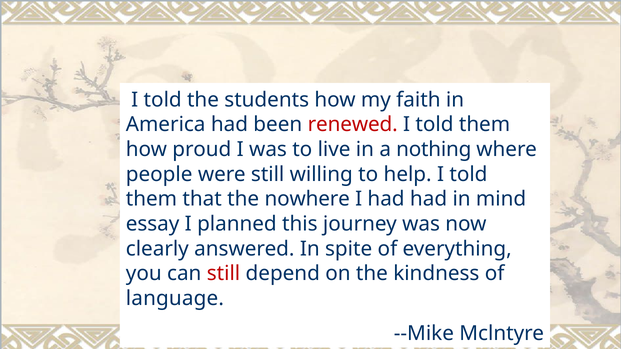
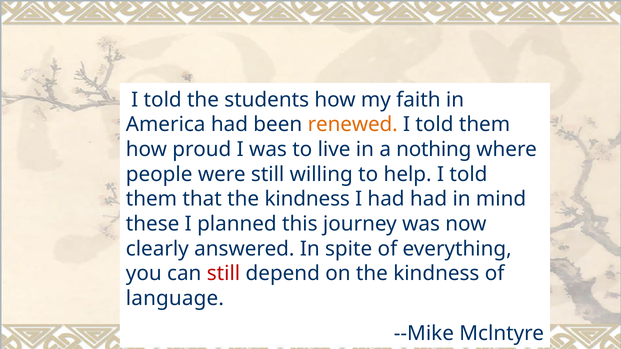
renewed colour: red -> orange (353, 125)
that the nowhere: nowhere -> kindness (307, 199)
essay: essay -> these (153, 224)
